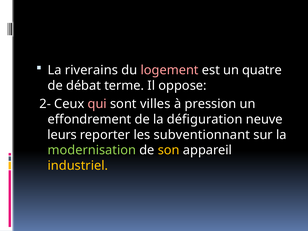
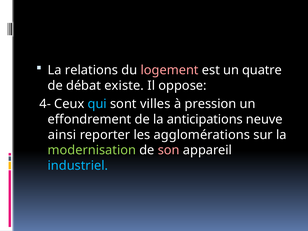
riverains: riverains -> relations (92, 70)
terme: terme -> existe (124, 86)
2-: 2- -> 4- (45, 104)
qui colour: pink -> light blue (97, 104)
défiguration: défiguration -> anticipations (205, 119)
leurs: leurs -> ainsi (62, 135)
subventionnant: subventionnant -> agglomérations (202, 135)
son colour: yellow -> pink (169, 150)
industriel colour: yellow -> light blue (78, 166)
